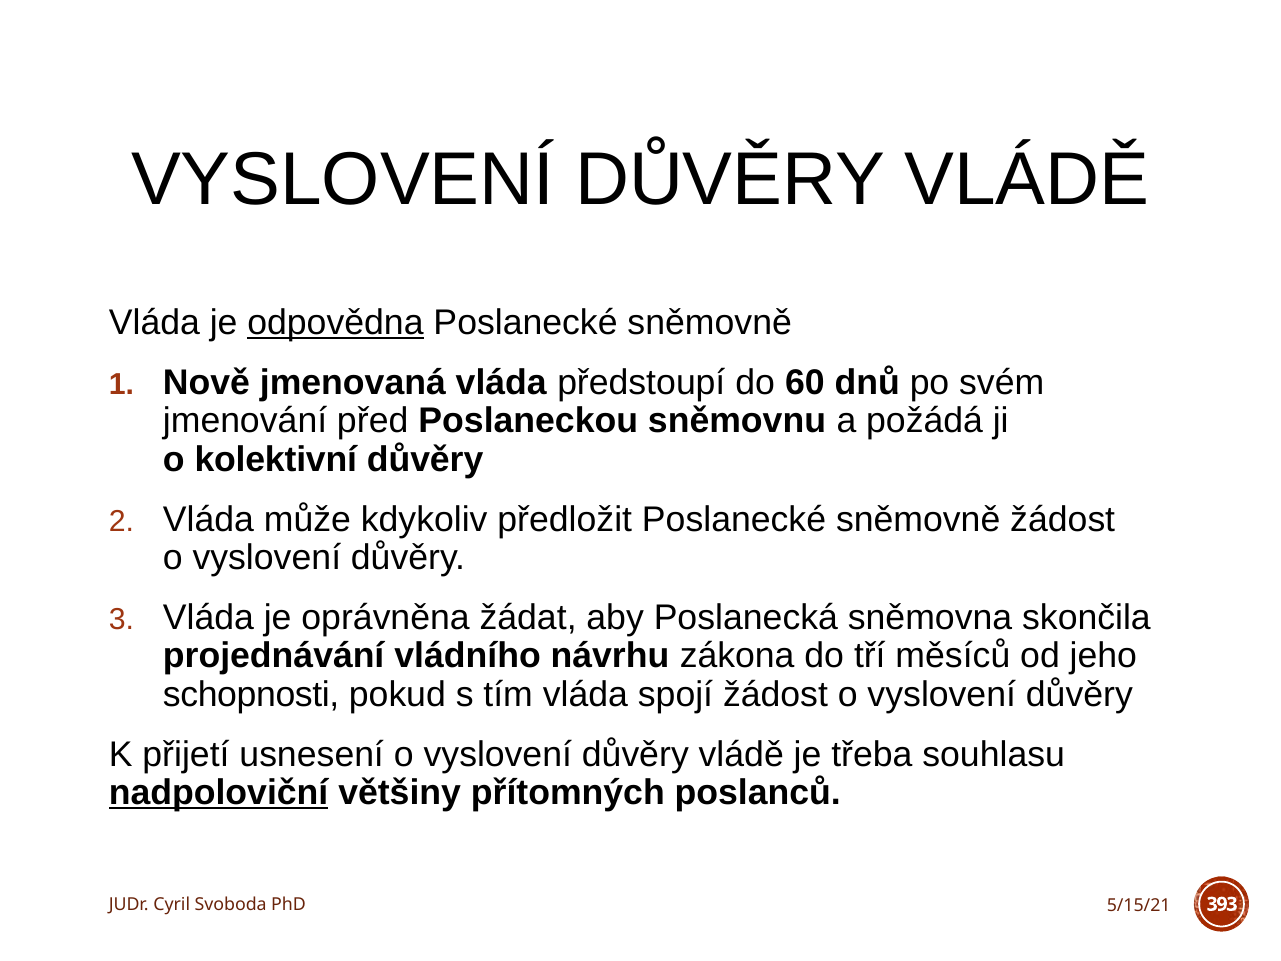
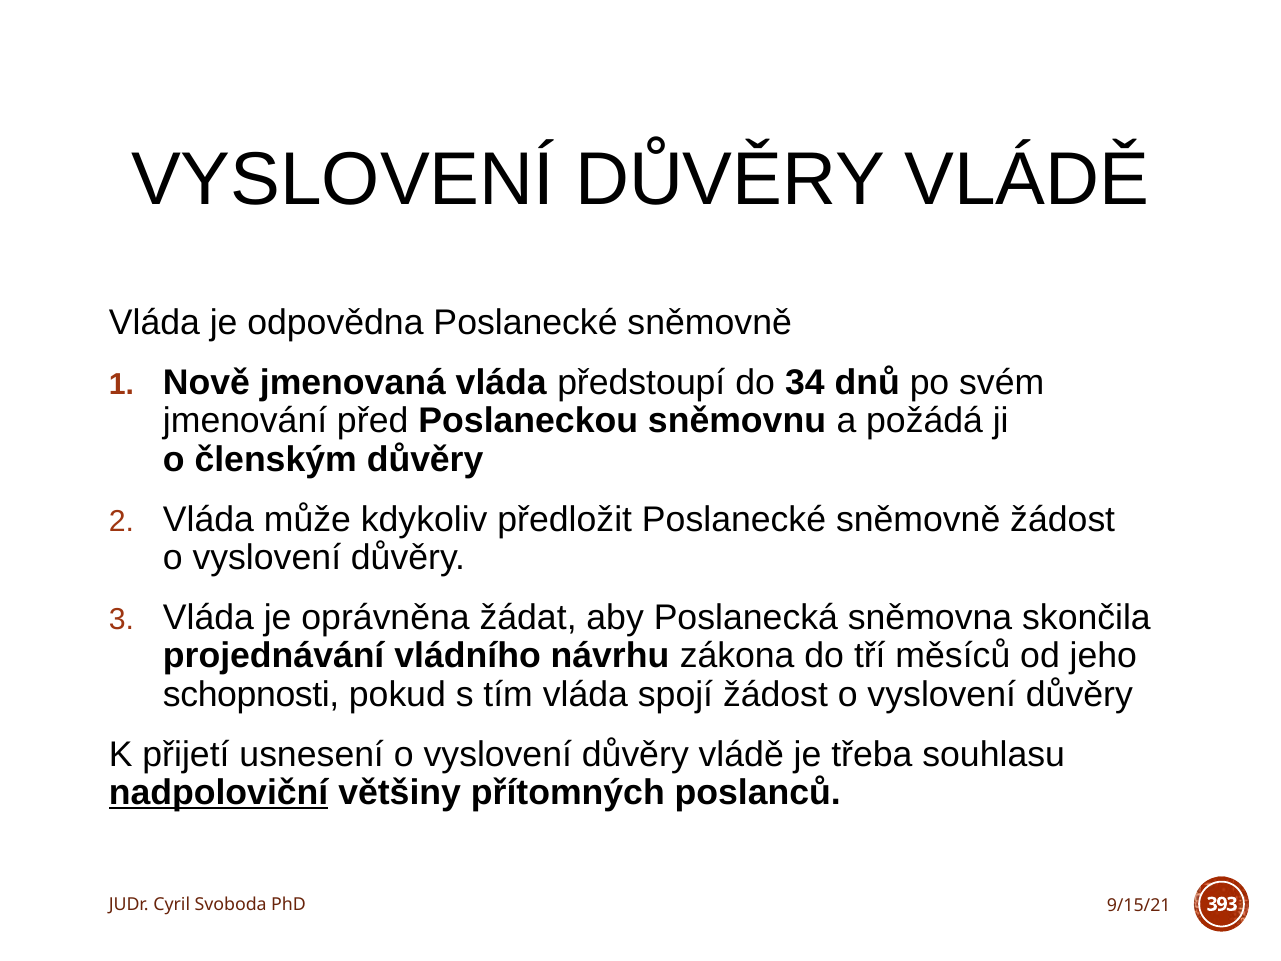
odpovědna underline: present -> none (335, 323)
60: 60 -> 34 (805, 382)
kolektivní: kolektivní -> členským (276, 459)
5/15/21: 5/15/21 -> 9/15/21 (1139, 906)
